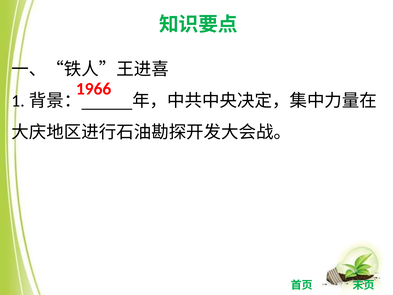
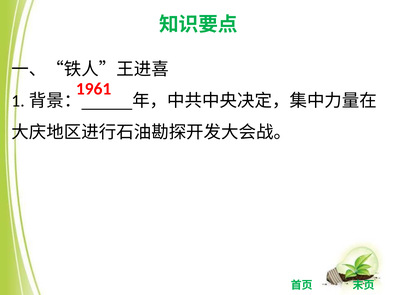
1966: 1966 -> 1961 (94, 89)
